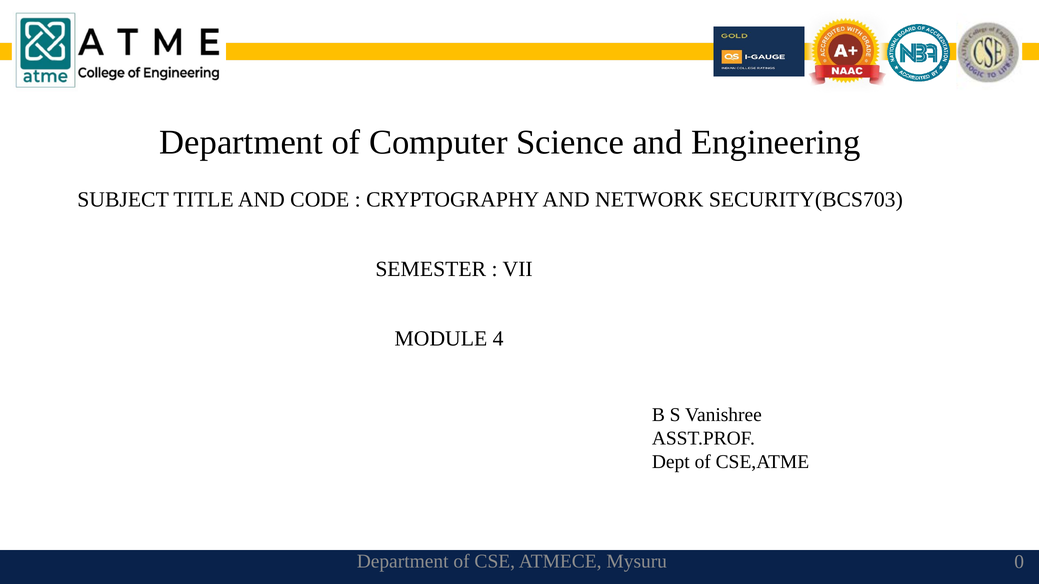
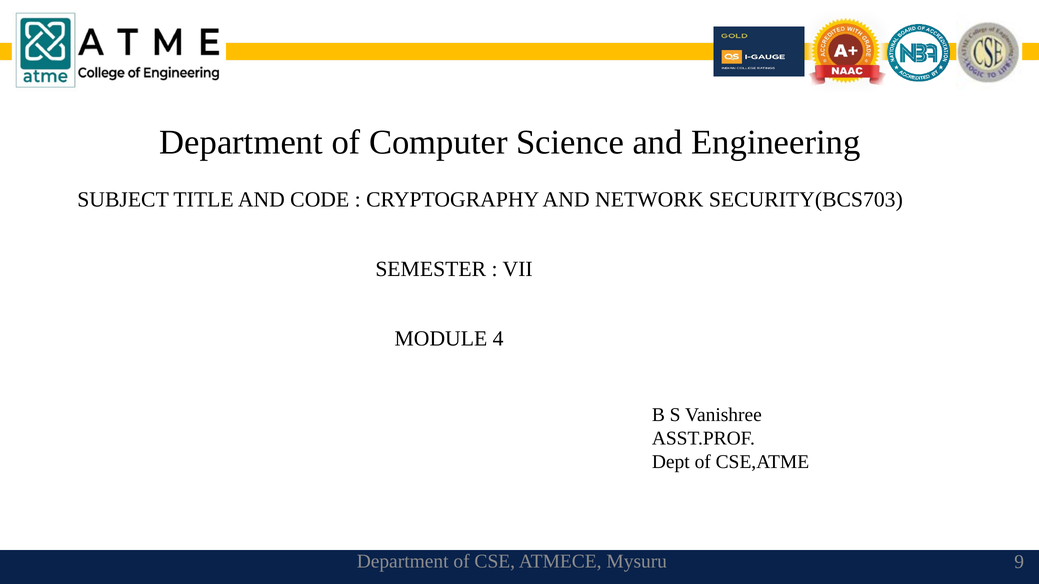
0: 0 -> 9 (1019, 562)
